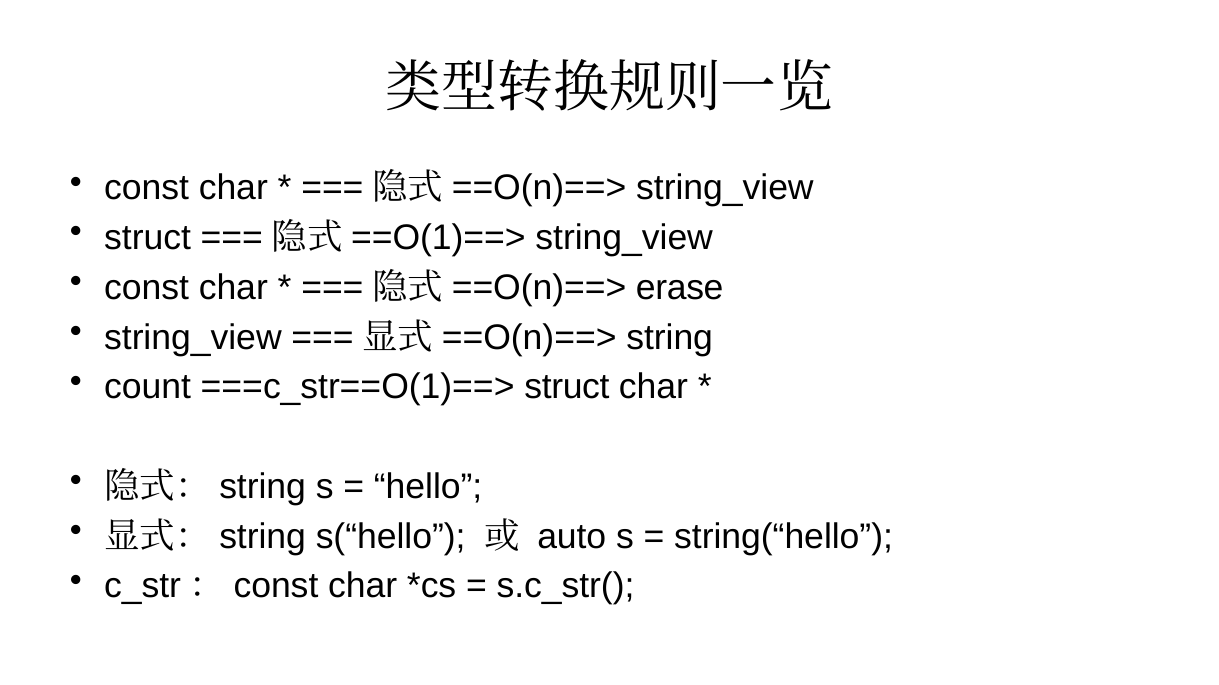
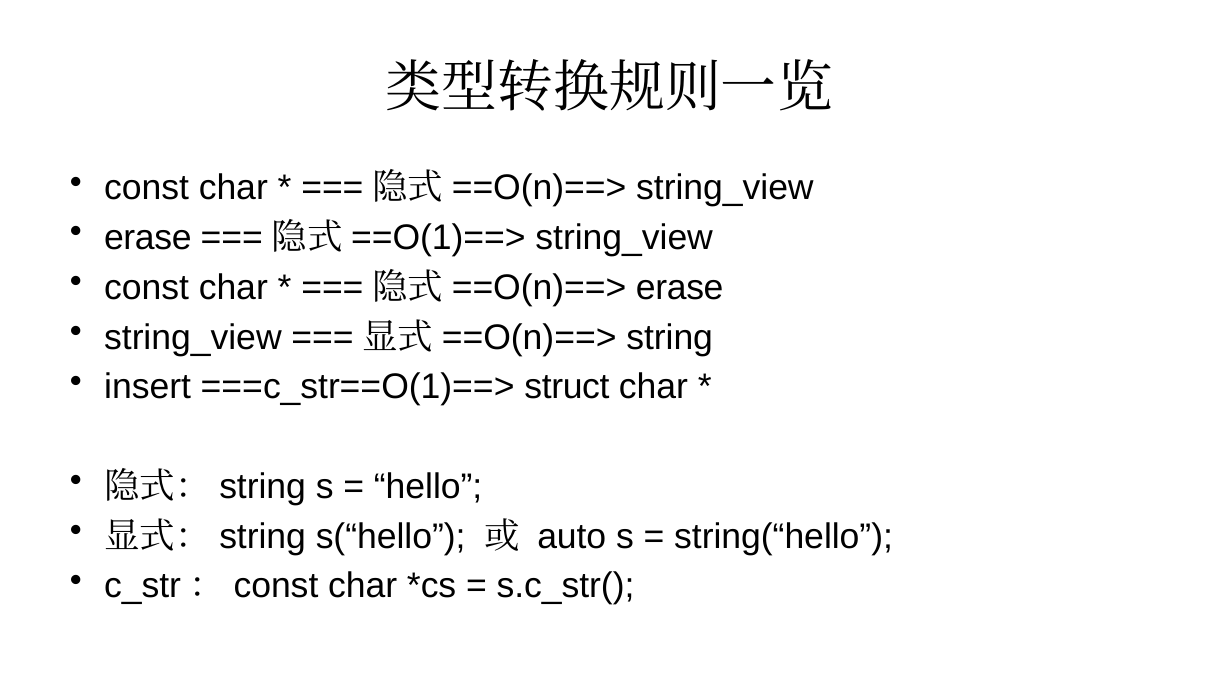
struct: struct -> erase (148, 238)
count: count -> insert (148, 388)
